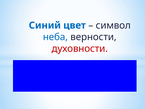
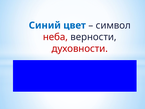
неба colour: blue -> red (55, 37)
